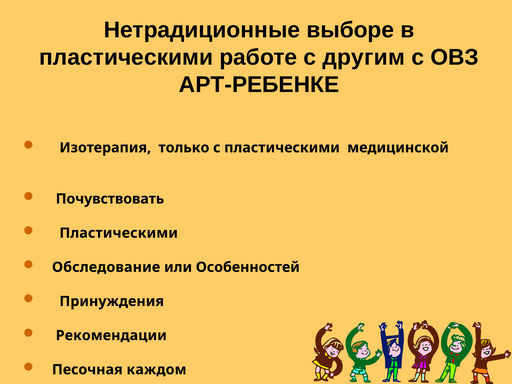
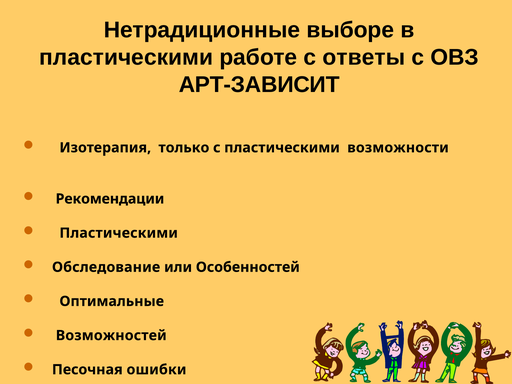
другим: другим -> ответы (364, 57)
АРТ-РЕБЕНКЕ: АРТ-РЕБЕНКЕ -> АРТ-ЗАВИСИТ (259, 85)
медицинской: медицинской -> возможности (398, 148)
Почувствовать: Почувствовать -> Рекомендации (110, 199)
Принуждения: Принуждения -> Оптимальные (112, 301)
Рекомендации: Рекомендации -> Возможностей (111, 335)
каждом: каждом -> ошибки (156, 370)
